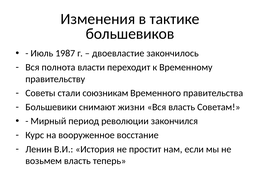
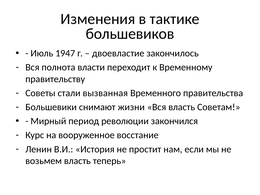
1987: 1987 -> 1947 (65, 53)
союзникам: союзникам -> вызванная (105, 93)
